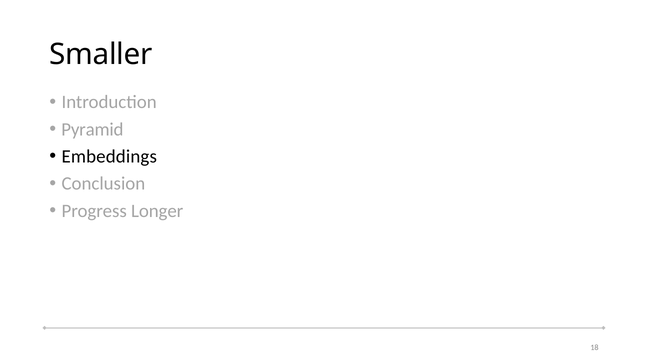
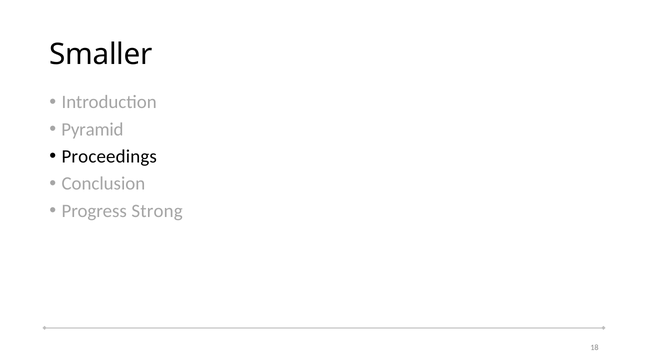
Embeddings: Embeddings -> Proceedings (109, 157)
Longer: Longer -> Strong (157, 211)
